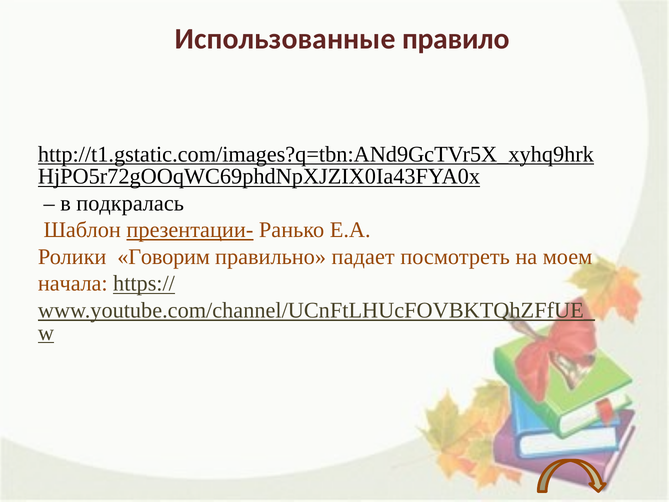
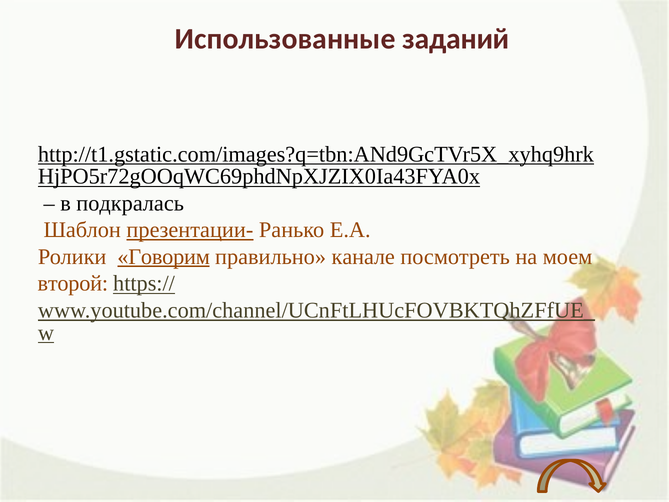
правило: правило -> заданий (456, 39)
Говорим underline: none -> present (164, 257)
падает: падает -> канале (363, 257)
начала: начала -> второй (73, 283)
